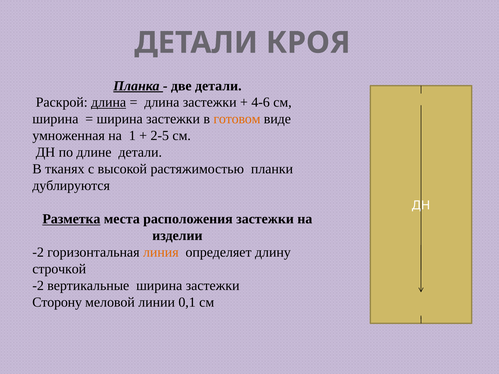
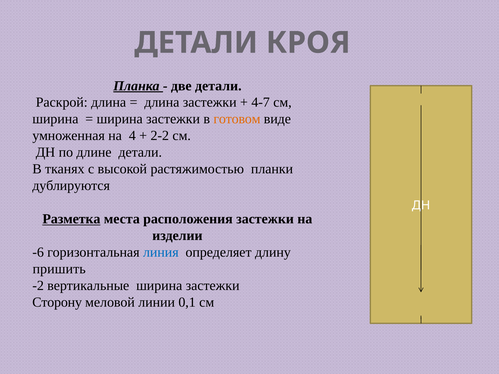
длина underline: present -> none (109, 102)
4-6: 4-6 -> 4-7 (261, 102)
1: 1 -> 4 (132, 136)
2-5: 2-5 -> 2-2 (160, 136)
-2: -2 -> -6 (38, 252)
линия colour: orange -> blue (161, 252)
строчкой: строчкой -> пришить (59, 269)
